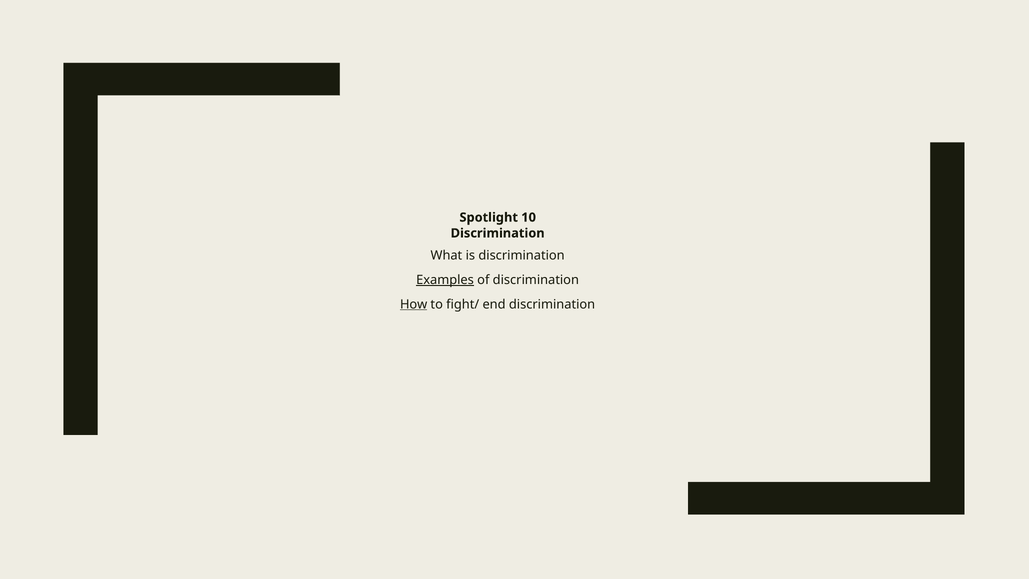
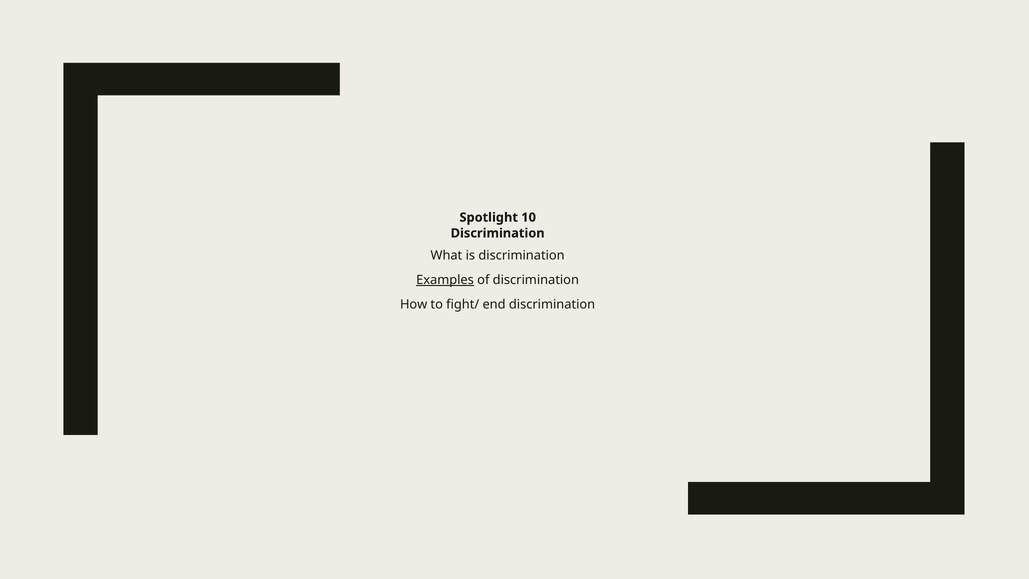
How underline: present -> none (414, 304)
